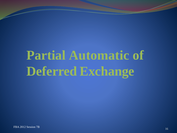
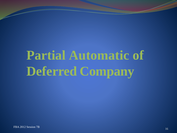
Exchange: Exchange -> Company (107, 71)
